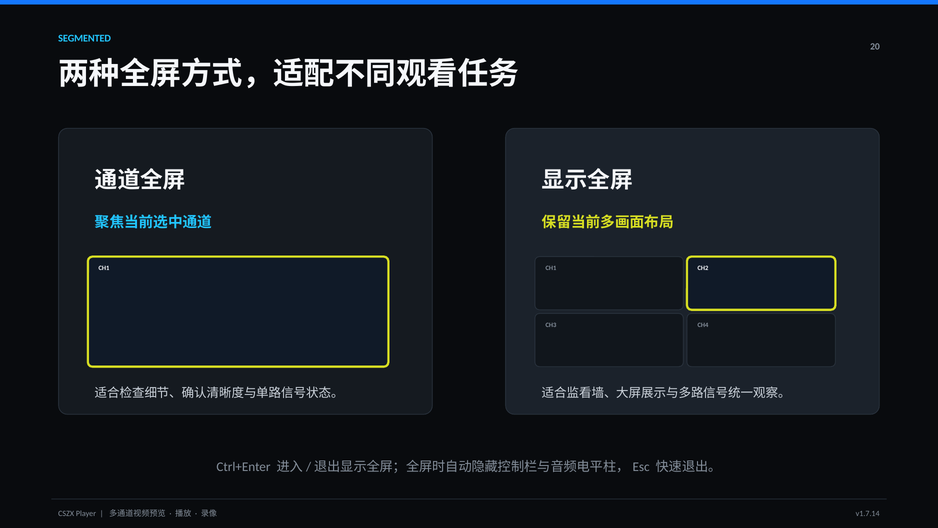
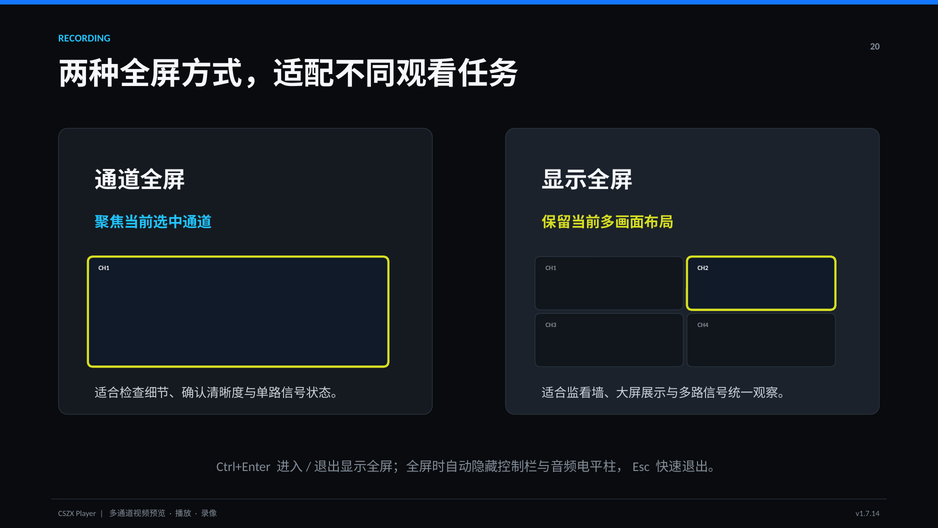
SEGMENTED: SEGMENTED -> RECORDING (84, 38)
